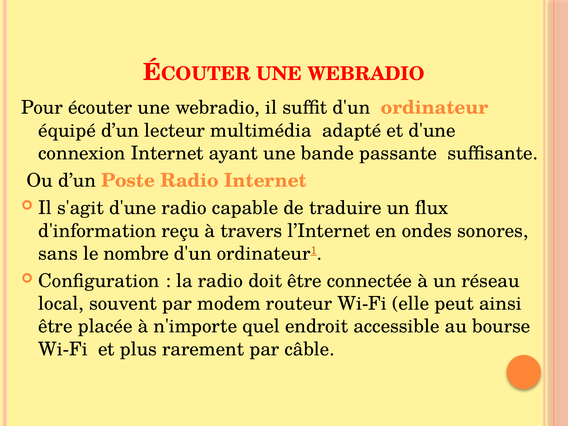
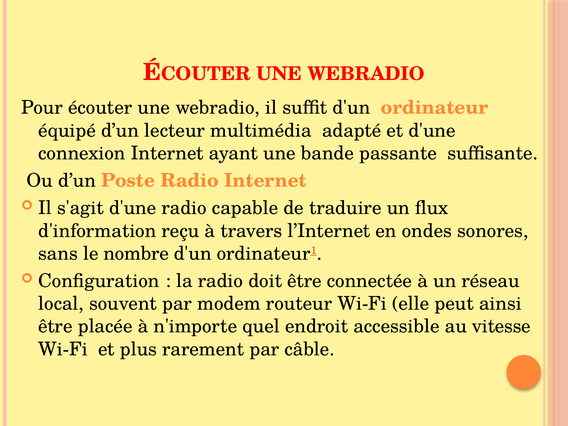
bourse: bourse -> vitesse (501, 326)
